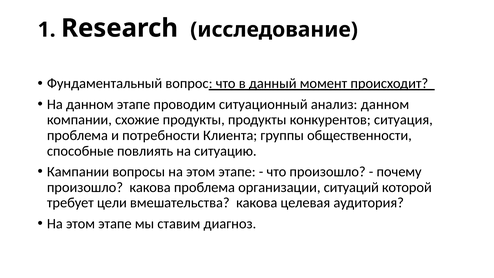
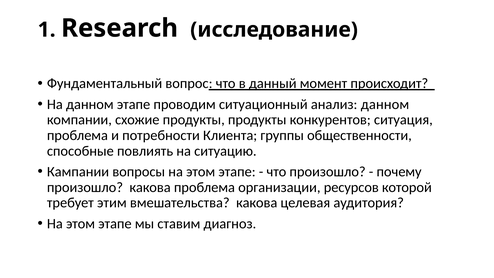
ситуаций: ситуаций -> ресурсов (351, 187)
цели: цели -> этим (112, 203)
